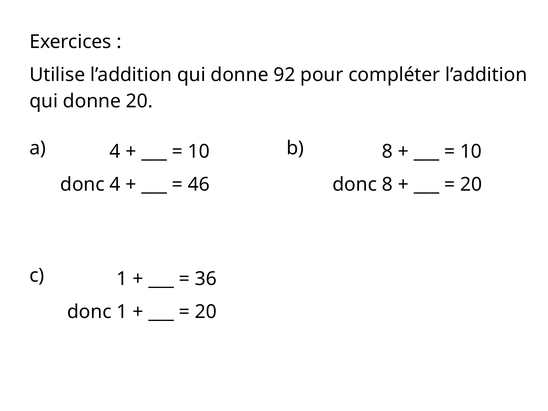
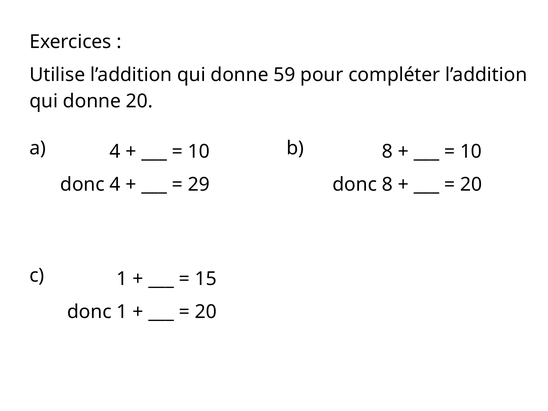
92: 92 -> 59 (284, 75)
46: 46 -> 29 (199, 185)
36: 36 -> 15 (206, 279)
